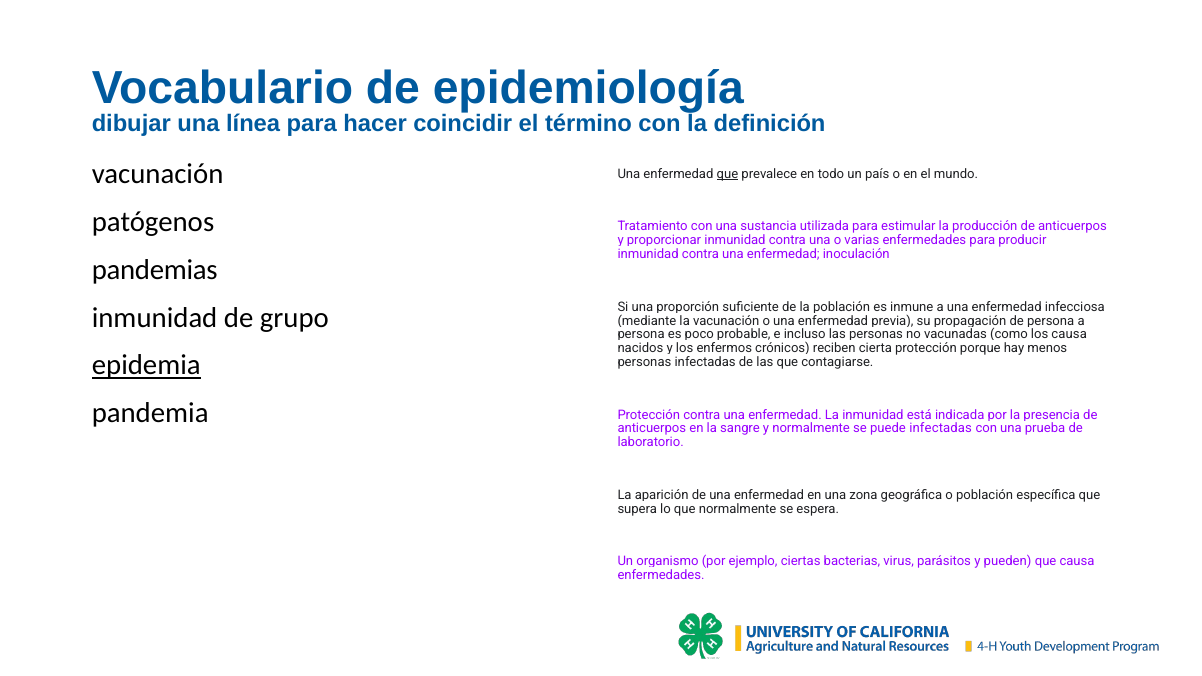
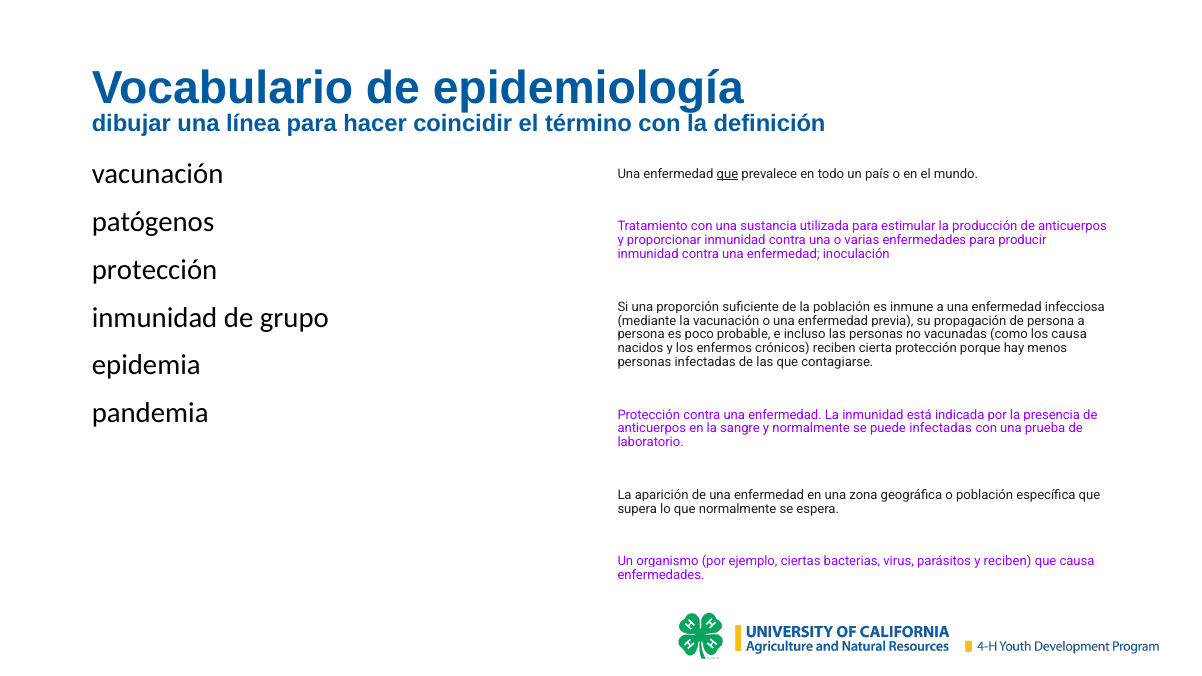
pandemias: pandemias -> protección (155, 270)
epidemia underline: present -> none (146, 365)
y pueden: pueden -> reciben (1008, 561)
